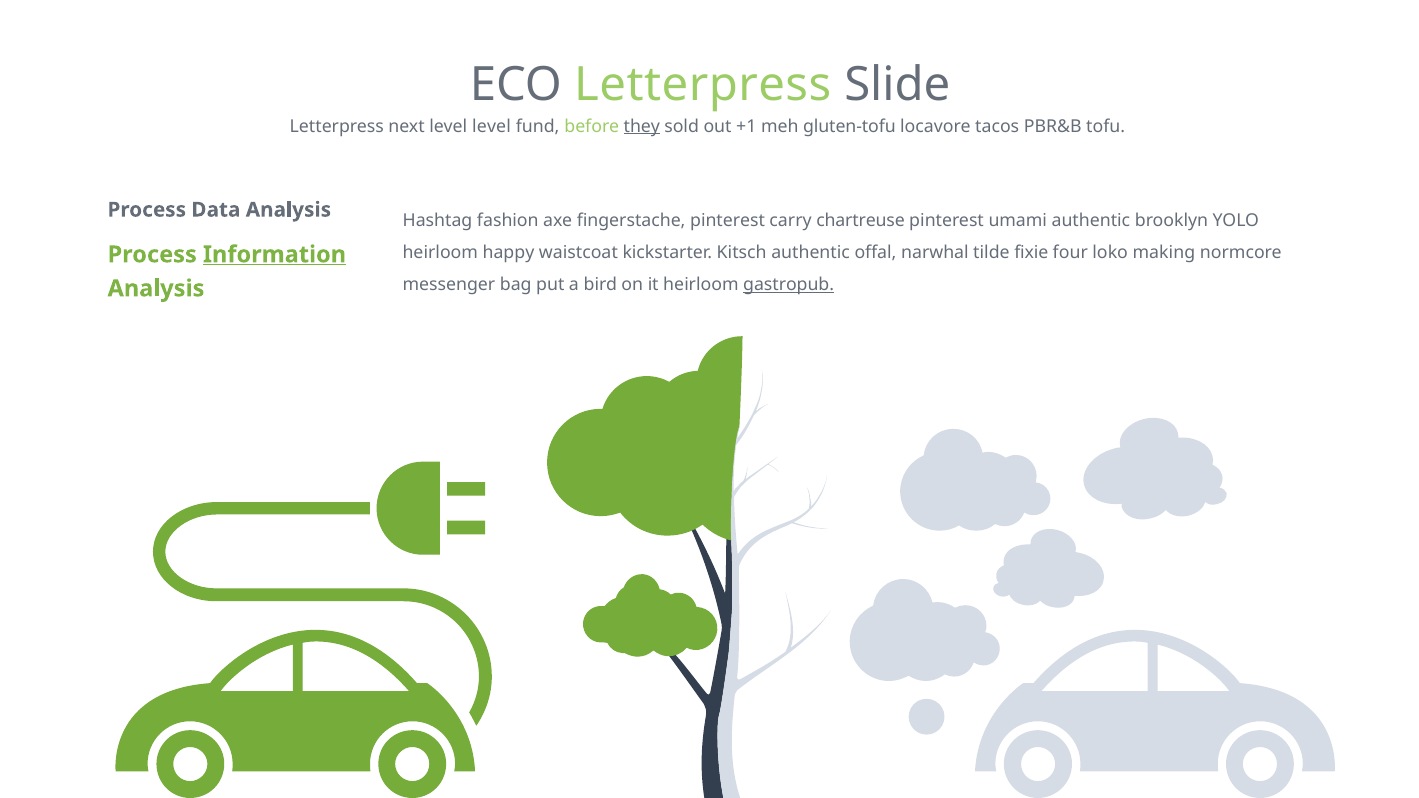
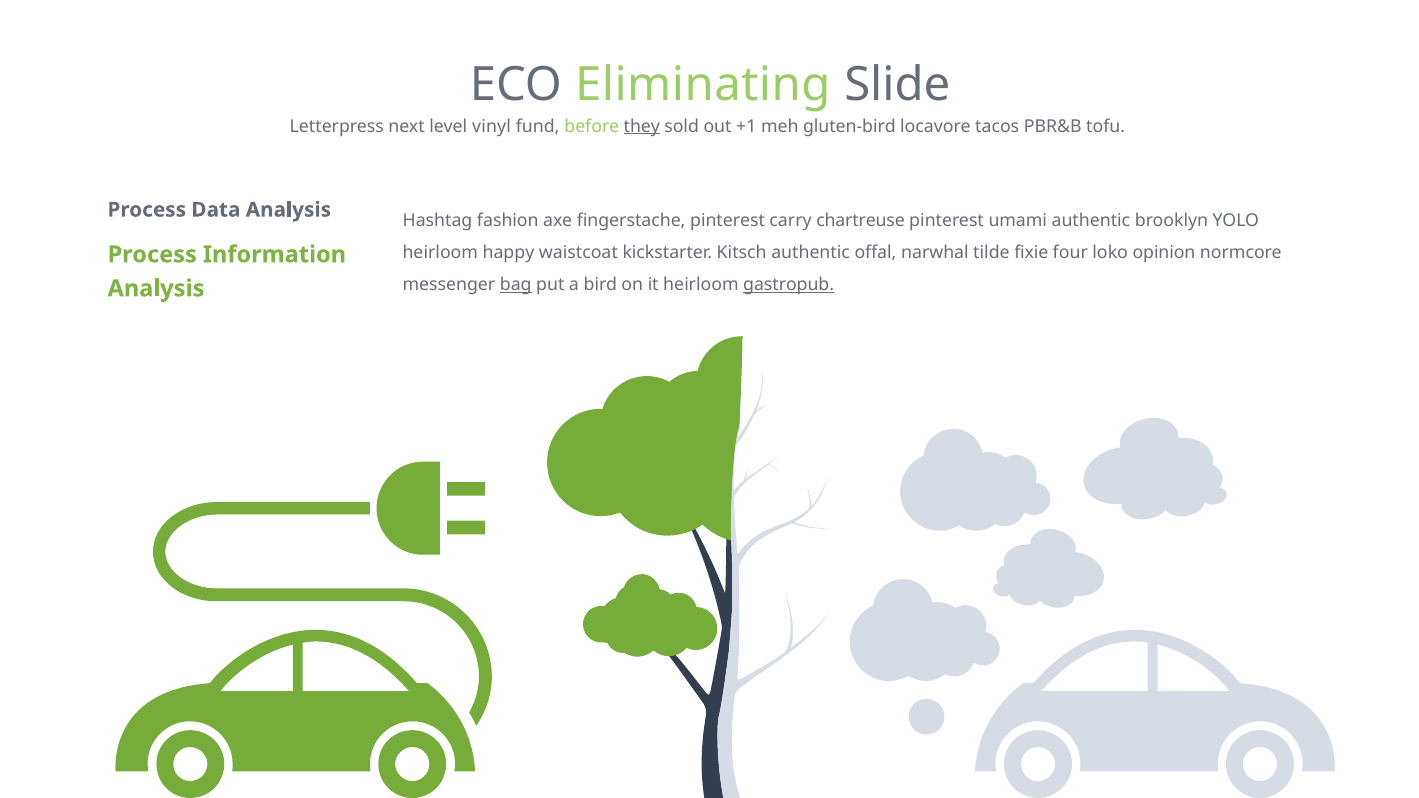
ECO Letterpress: Letterpress -> Eliminating (703, 84)
level level: level -> vinyl (492, 126)
gluten-tofu: gluten-tofu -> gluten-bird (849, 126)
making: making -> opinion (1164, 253)
Information underline: present -> none (274, 255)
bag underline: none -> present (516, 285)
